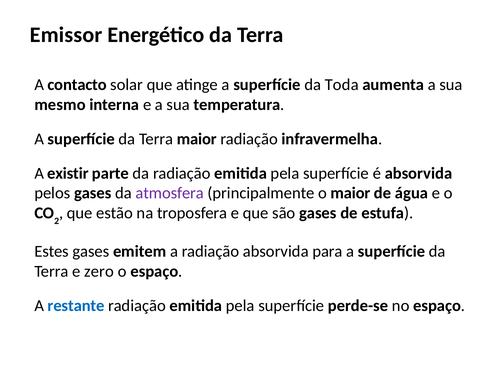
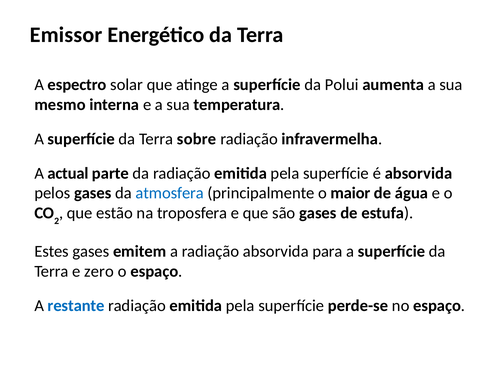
contacto: contacto -> espectro (77, 85)
Toda: Toda -> Polui (342, 85)
Terra maior: maior -> sobre (197, 139)
existir: existir -> actual (68, 173)
atmosfera colour: purple -> blue (170, 193)
